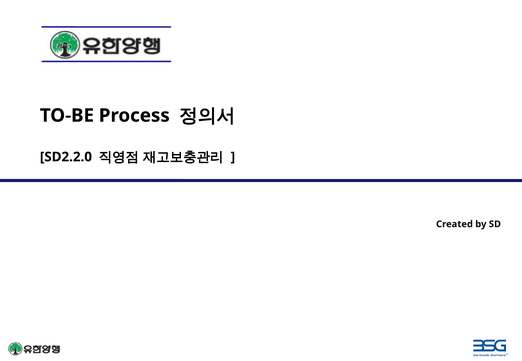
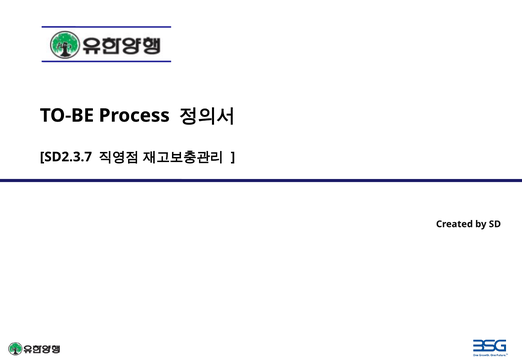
SD2.2.0: SD2.2.0 -> SD2.3.7 (66, 157)
